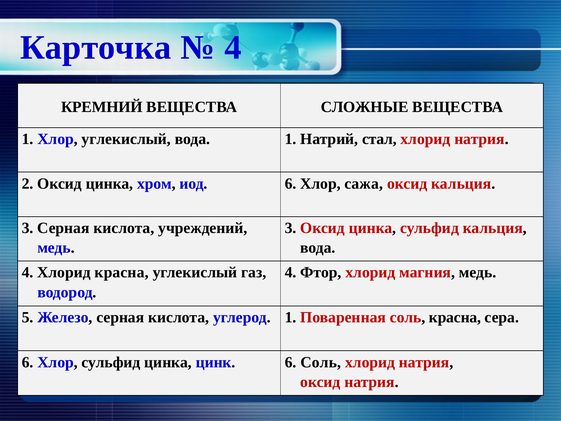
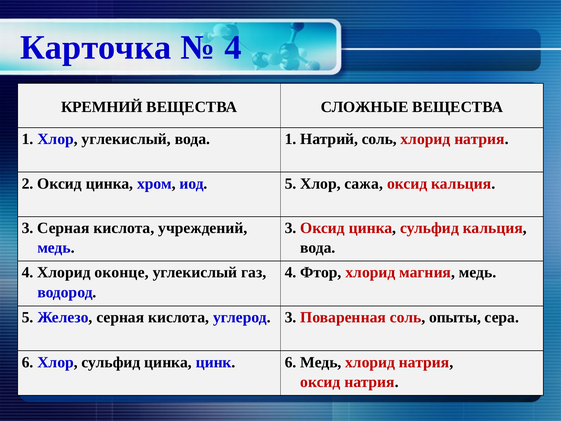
Натрий стал: стал -> соль (379, 139)
иод 6: 6 -> 5 (291, 183)
Хлорид красна: красна -> оконце (122, 272)
углерод 1: 1 -> 3 (291, 317)
соль красна: красна -> опыты (455, 317)
6 Соль: Соль -> Медь (321, 362)
